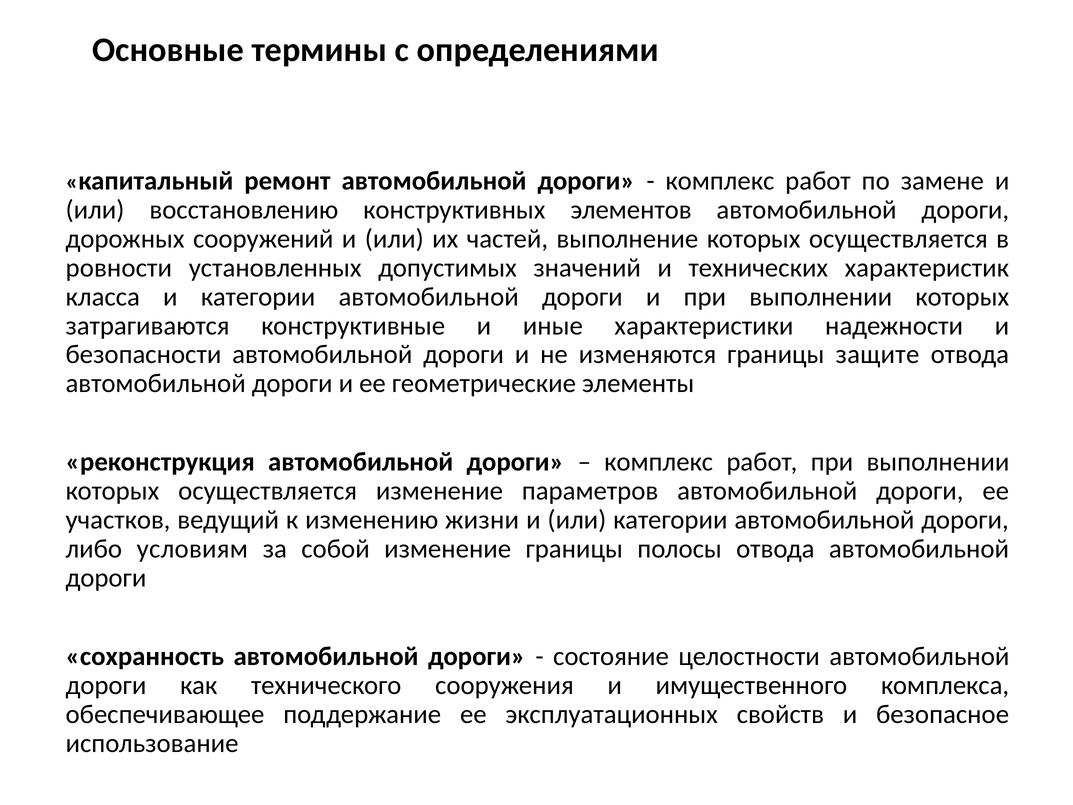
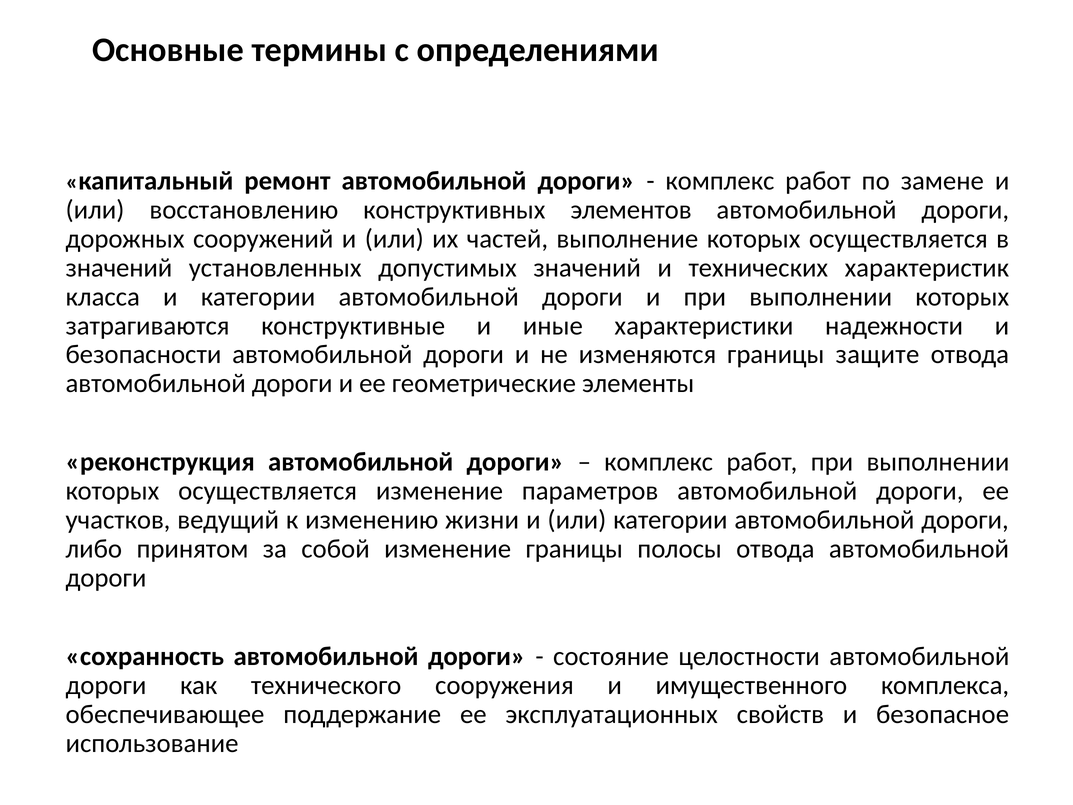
ровности: ровности -> значений (119, 268)
условиям: условиям -> принятом (192, 549)
